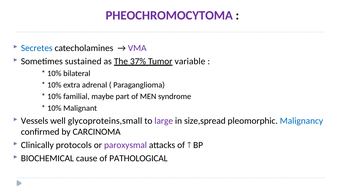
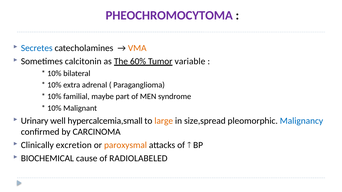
VMA colour: purple -> orange (137, 48)
sustained: sustained -> calcitonin (83, 61)
37%: 37% -> 60% (138, 61)
Vessels: Vessels -> Urinary (35, 121)
glycoproteins,small: glycoproteins,small -> hypercalcemia,small (105, 121)
large colour: purple -> orange (164, 121)
protocols: protocols -> excretion (74, 145)
paroxysmal colour: purple -> orange (125, 145)
PATHOLOGICAL: PATHOLOGICAL -> RADIOLABELED (138, 159)
